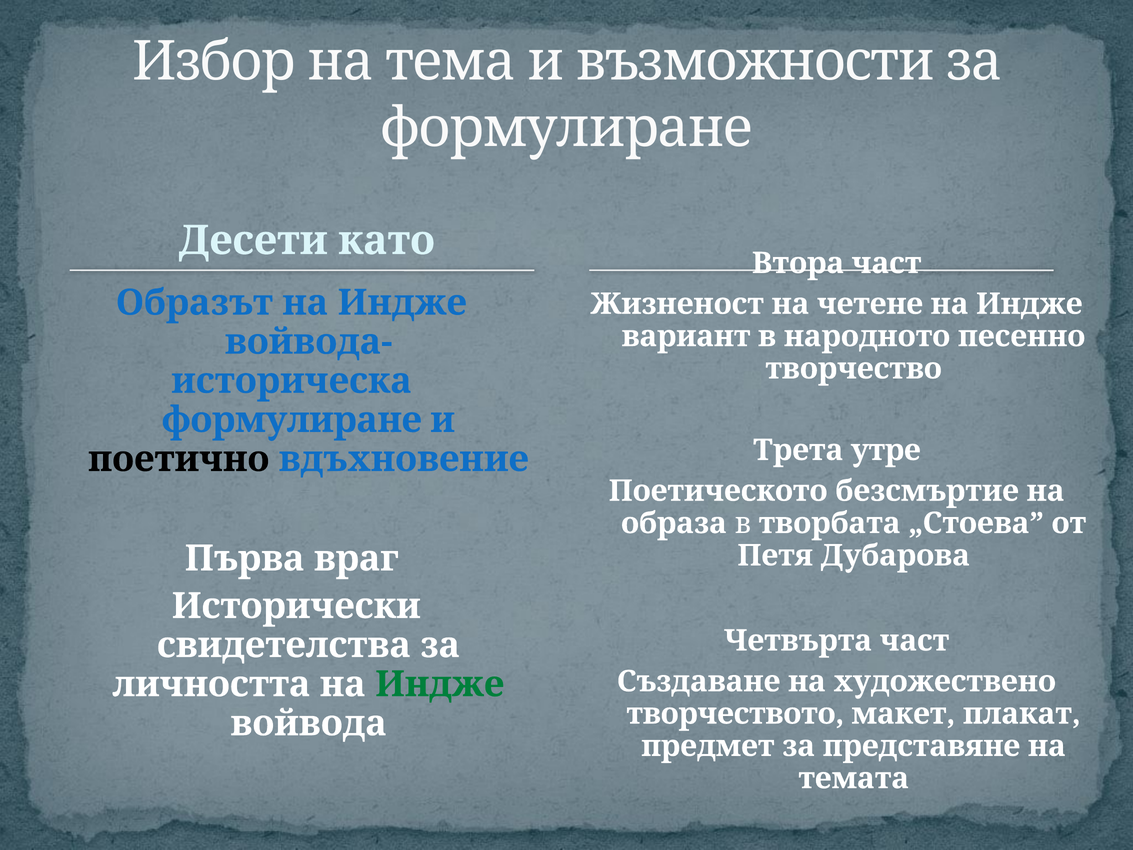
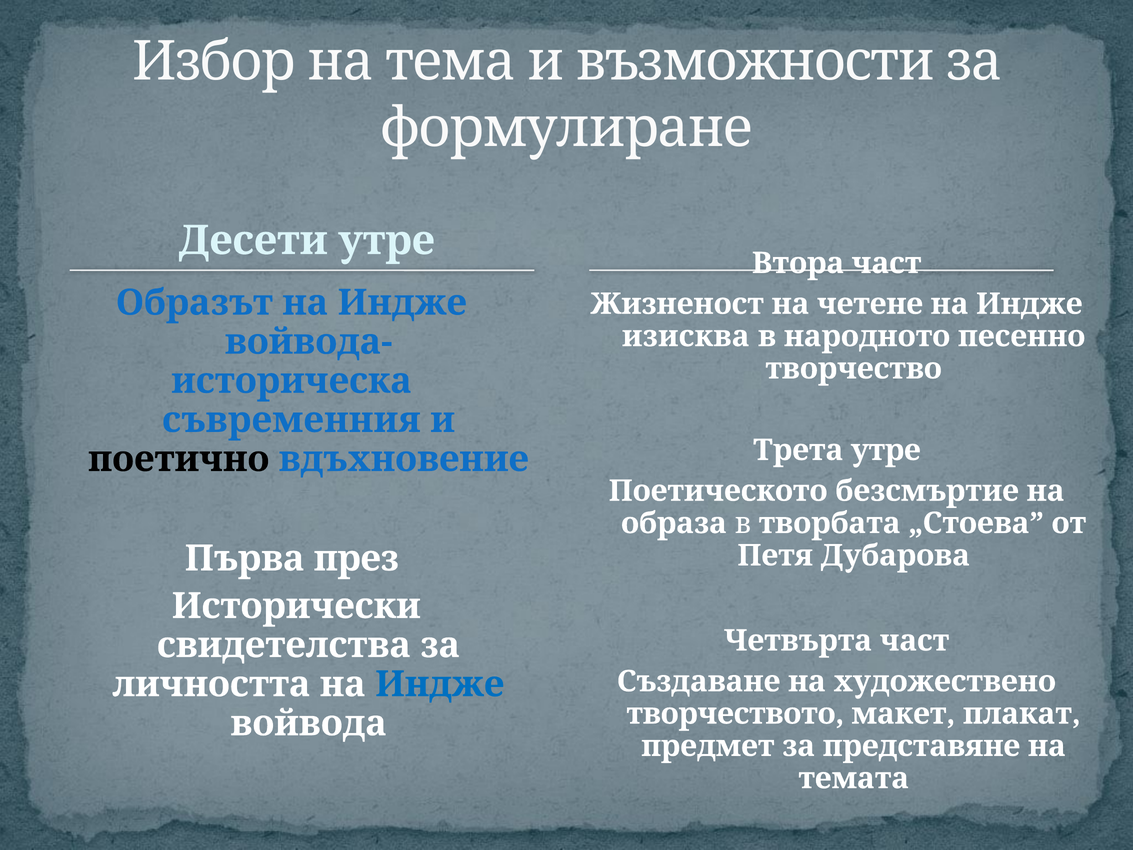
Десети като: като -> утре (387, 240)
вариант: вариант -> изисква (686, 336)
формулиране: формулиране -> съвременния (291, 420)
враг: враг -> през (356, 558)
Индже colour: green -> blue (440, 684)
